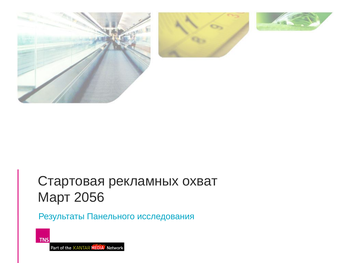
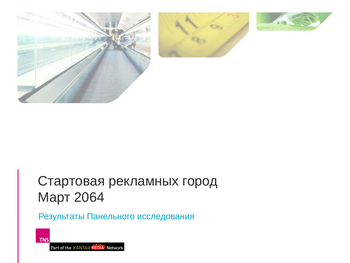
охват: охват -> город (200, 181)
2056: 2056 -> 2064 (89, 197)
